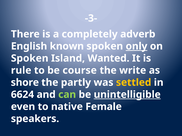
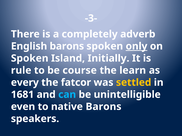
English known: known -> barons (67, 46)
Wanted: Wanted -> Initially (108, 58)
write: write -> learn (133, 71)
shore: shore -> every (25, 83)
partly: partly -> fatcor (76, 83)
6624: 6624 -> 1681 (22, 95)
can colour: light green -> light blue (67, 95)
unintelligible underline: present -> none (127, 95)
native Female: Female -> Barons (104, 107)
